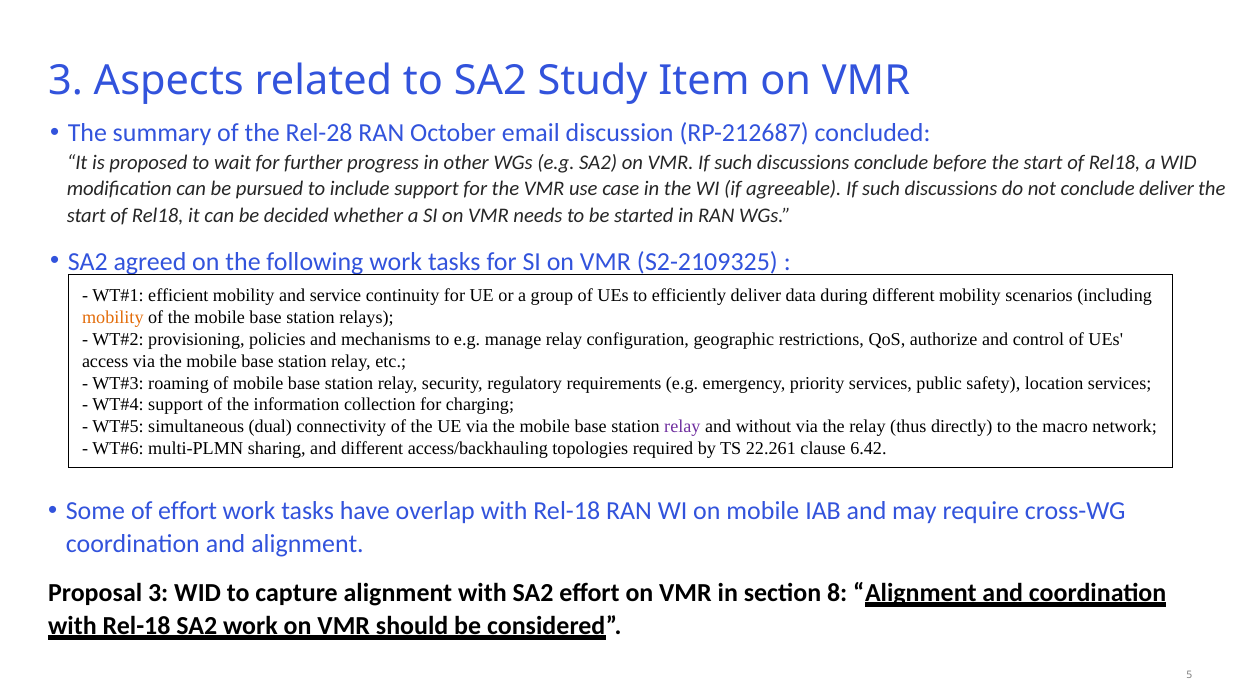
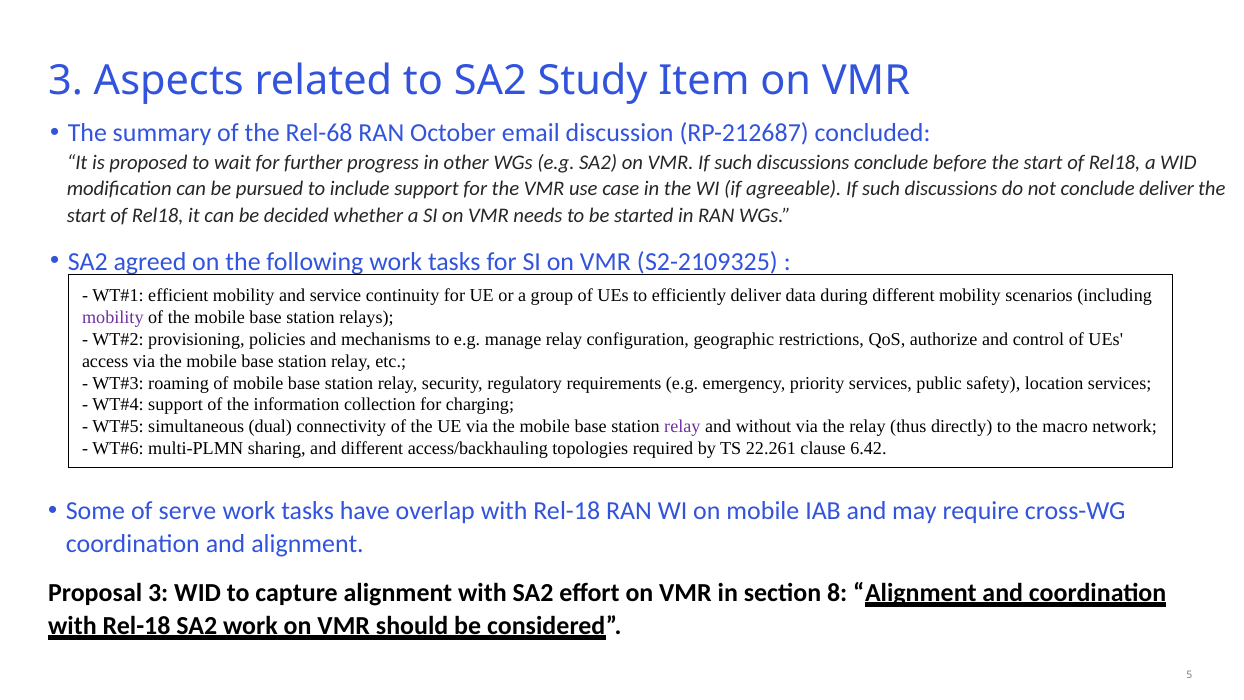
Rel-28: Rel-28 -> Rel-68 (319, 133)
mobility colour: orange -> purple (113, 318)
of effort: effort -> serve (187, 511)
